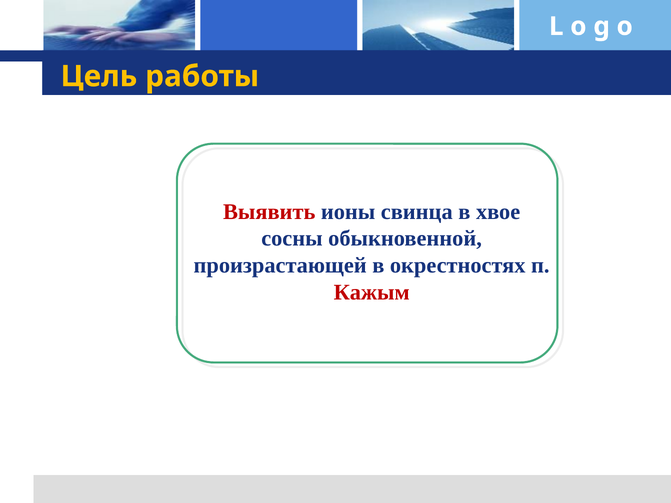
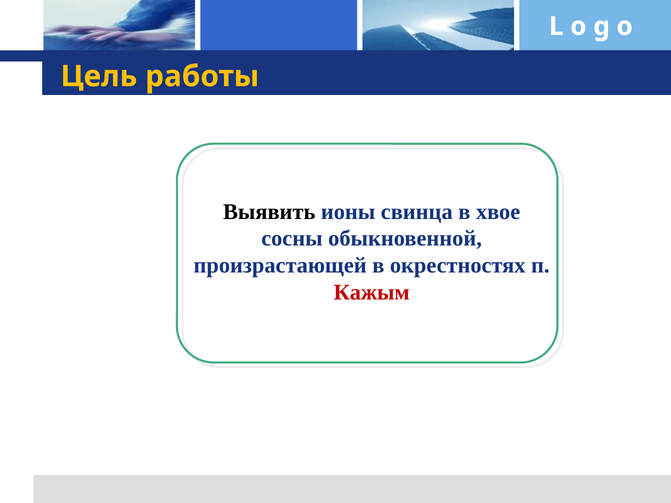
Выявить colour: red -> black (269, 212)
